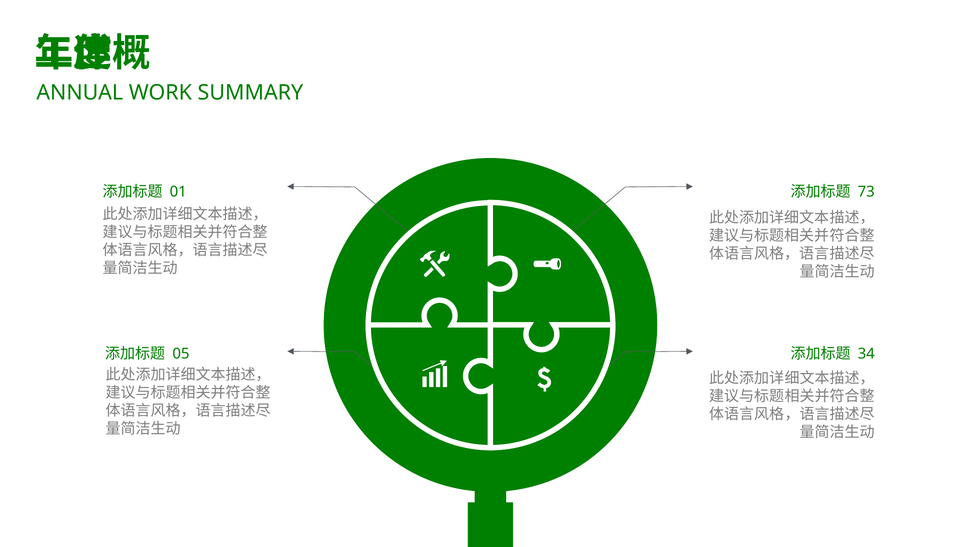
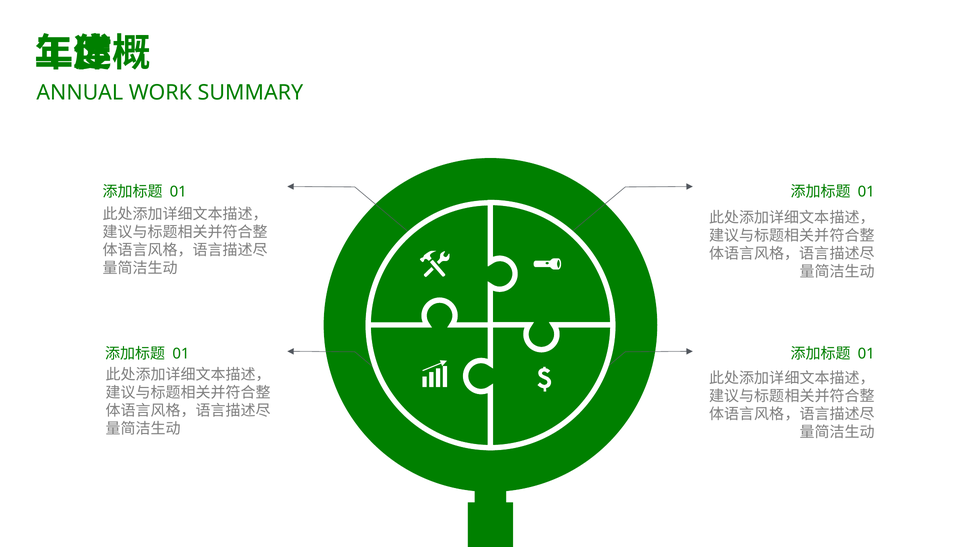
73: 73 -> 01 (866, 192)
05: 05 -> 01 (181, 354)
34: 34 -> 01 (866, 354)
